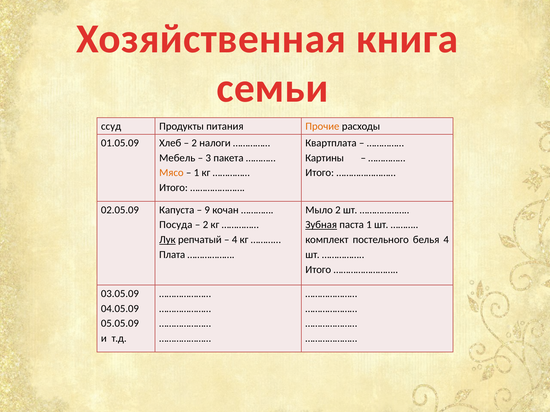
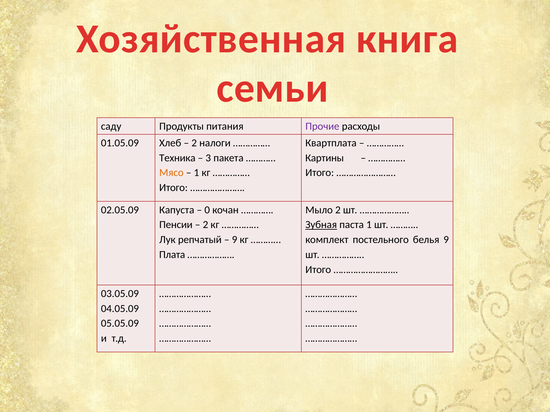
ссуд: ссуд -> саду (111, 126)
Прочие colour: orange -> purple (322, 126)
Мебель: Мебель -> Техника (177, 158)
9: 9 -> 0 (207, 210)
Посуда: Посуда -> Пенсии (176, 225)
Лук underline: present -> none (167, 240)
4: 4 -> 9 (235, 240)
белья 4: 4 -> 9 (446, 240)
